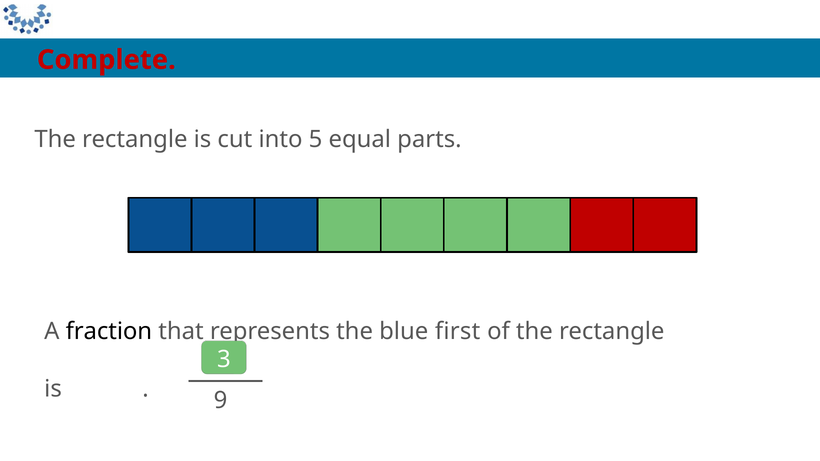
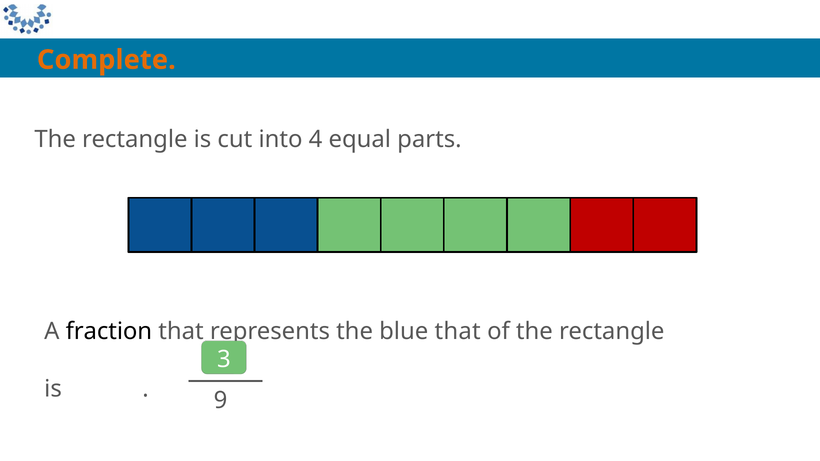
Complete colour: red -> orange (106, 60)
5: 5 -> 4 (316, 139)
blue first: first -> that (458, 332)
